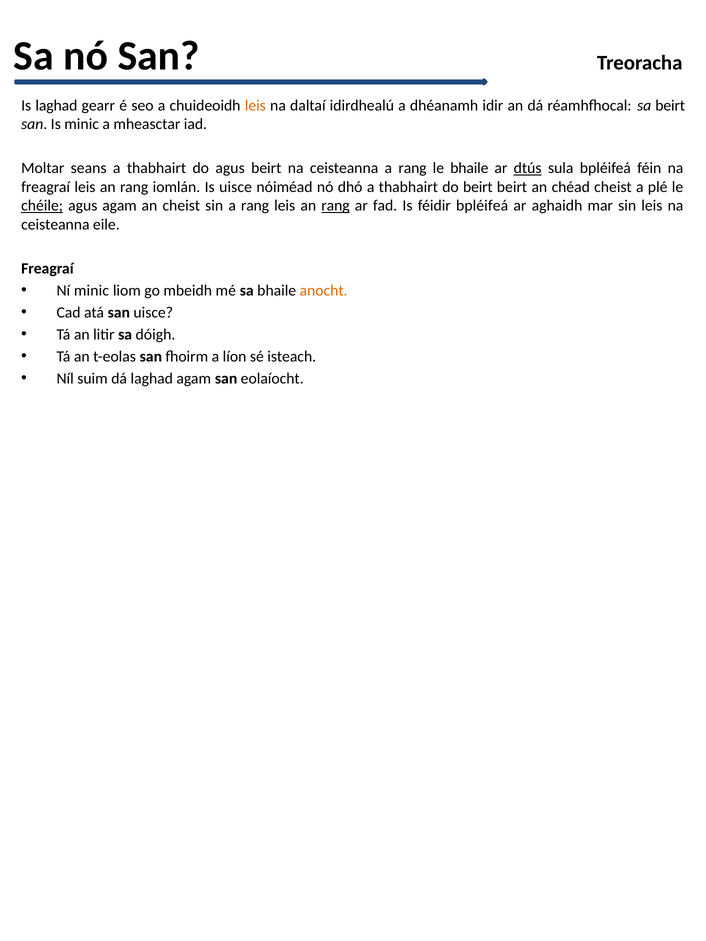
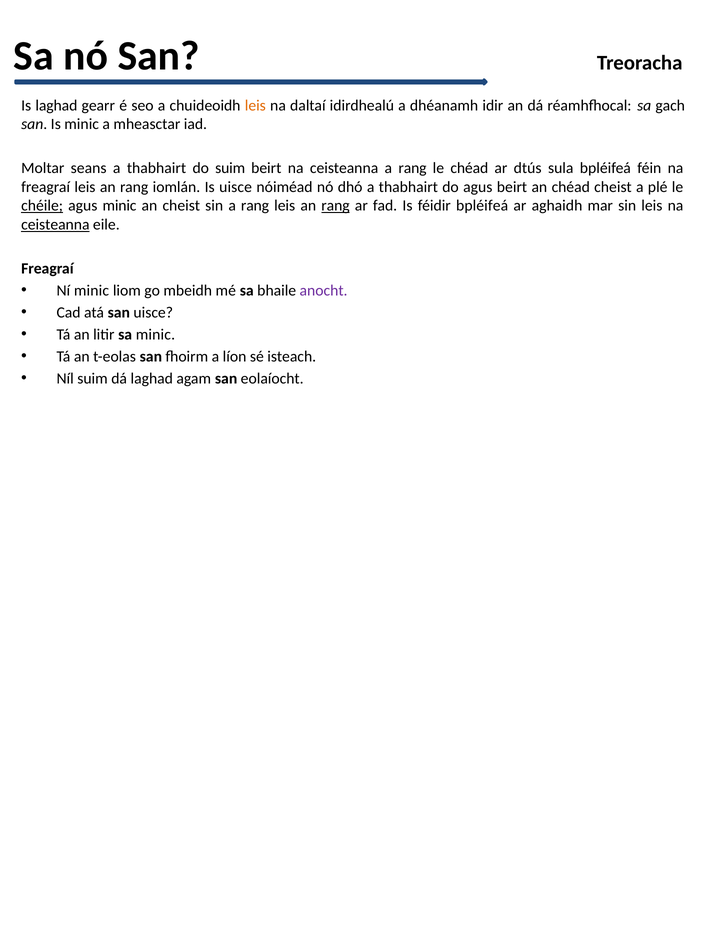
sa beirt: beirt -> gach (670, 105)
do agus: agus -> suim (230, 168)
le bhaile: bhaile -> chéad (469, 168)
dtús underline: present -> none (528, 168)
do beirt: beirt -> agus (478, 187)
agus agam: agam -> minic (120, 206)
ceisteanna underline: none -> present (55, 225)
anocht colour: orange -> purple (324, 291)
sa dóigh: dóigh -> minic (155, 335)
